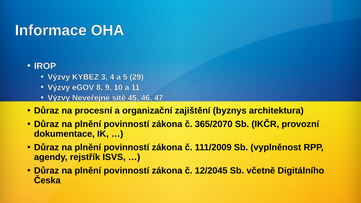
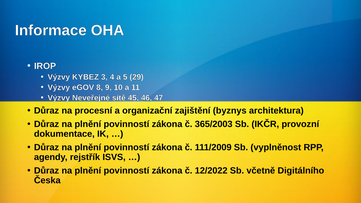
365/2070: 365/2070 -> 365/2003 (214, 124)
12/2045: 12/2045 -> 12/2022 (211, 171)
